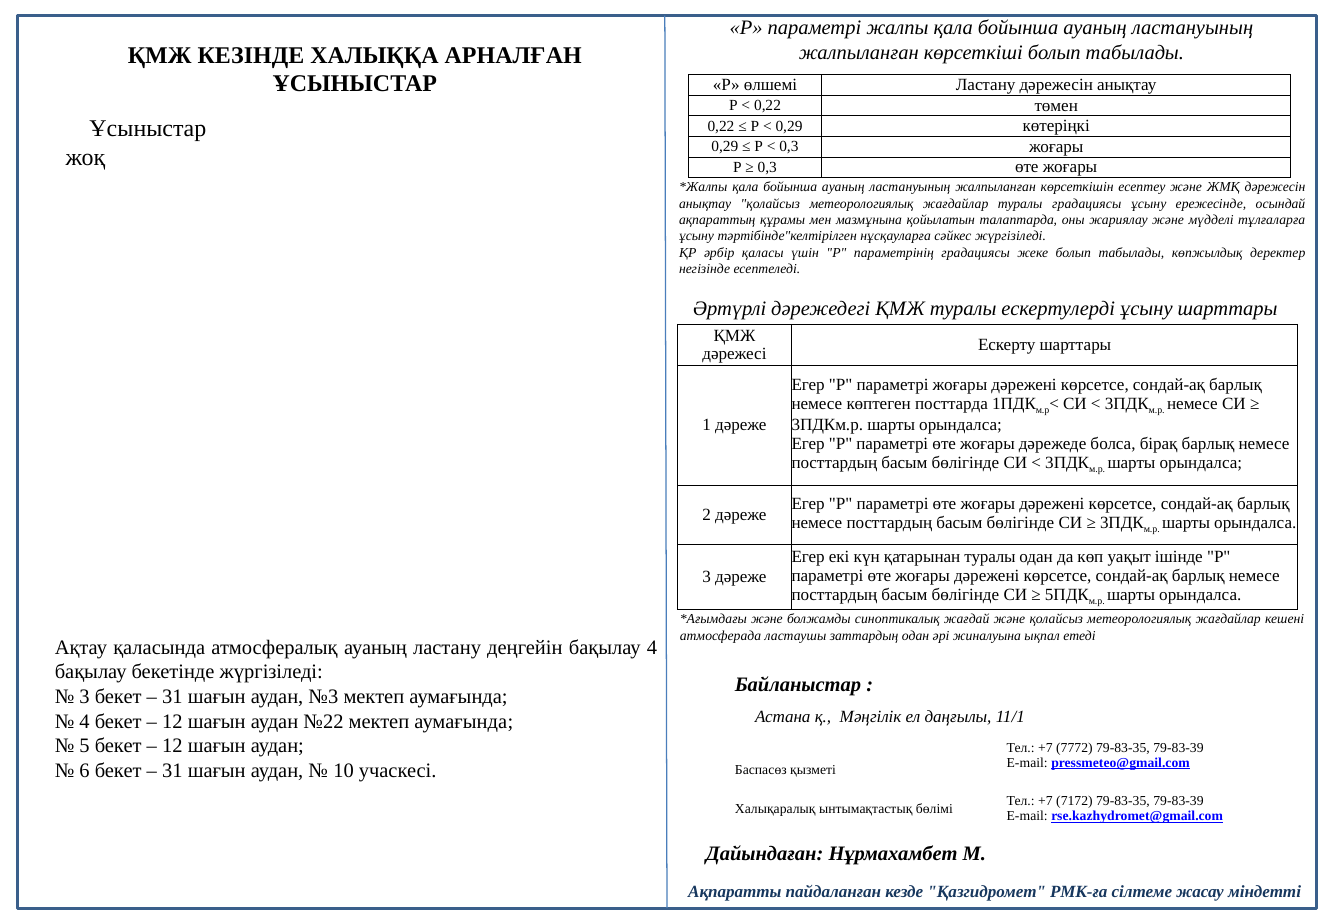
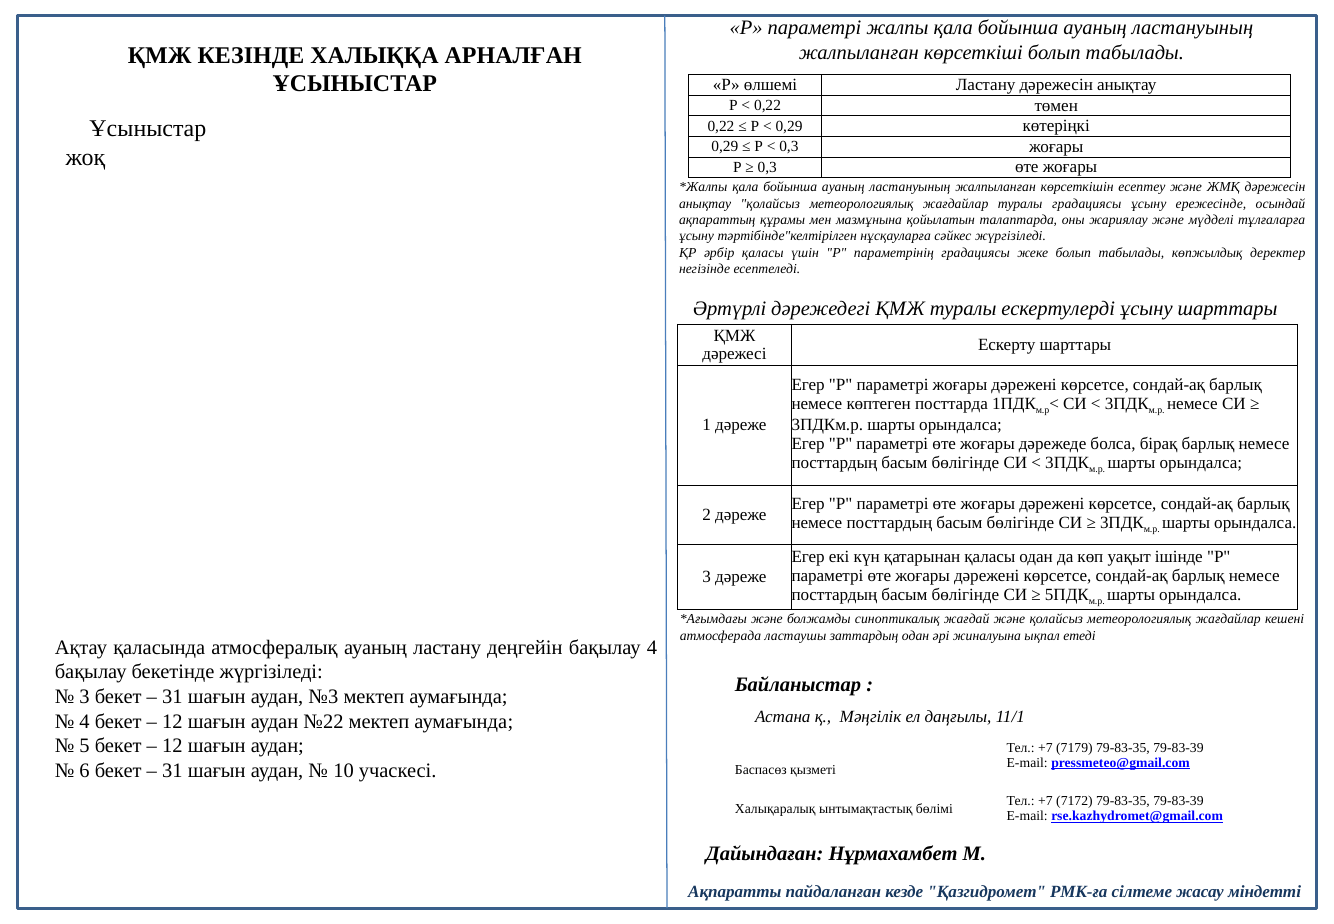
қатарынан туралы: туралы -> қаласы (990, 557)
7772: 7772 -> 7179 (1074, 747)
